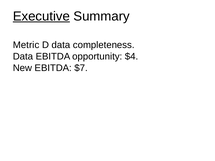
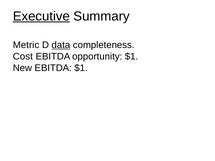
data underline: none -> present (61, 45)
Data: Data -> Cost (23, 57)
opportunity $4: $4 -> $1 (132, 57)
EBITDA $7: $7 -> $1 (81, 68)
